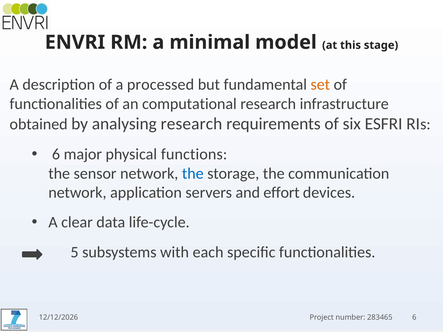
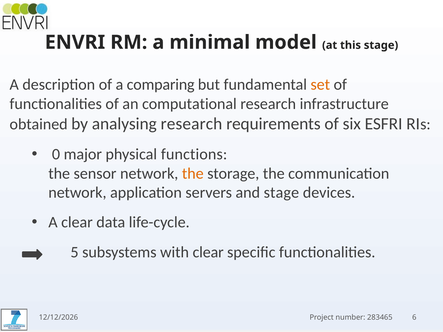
processed: processed -> comparing (161, 85)
6: 6 -> 0 (56, 154)
the colour: blue -> orange (193, 174)
and effort: effort -> stage (281, 193)
with each: each -> clear (208, 252)
